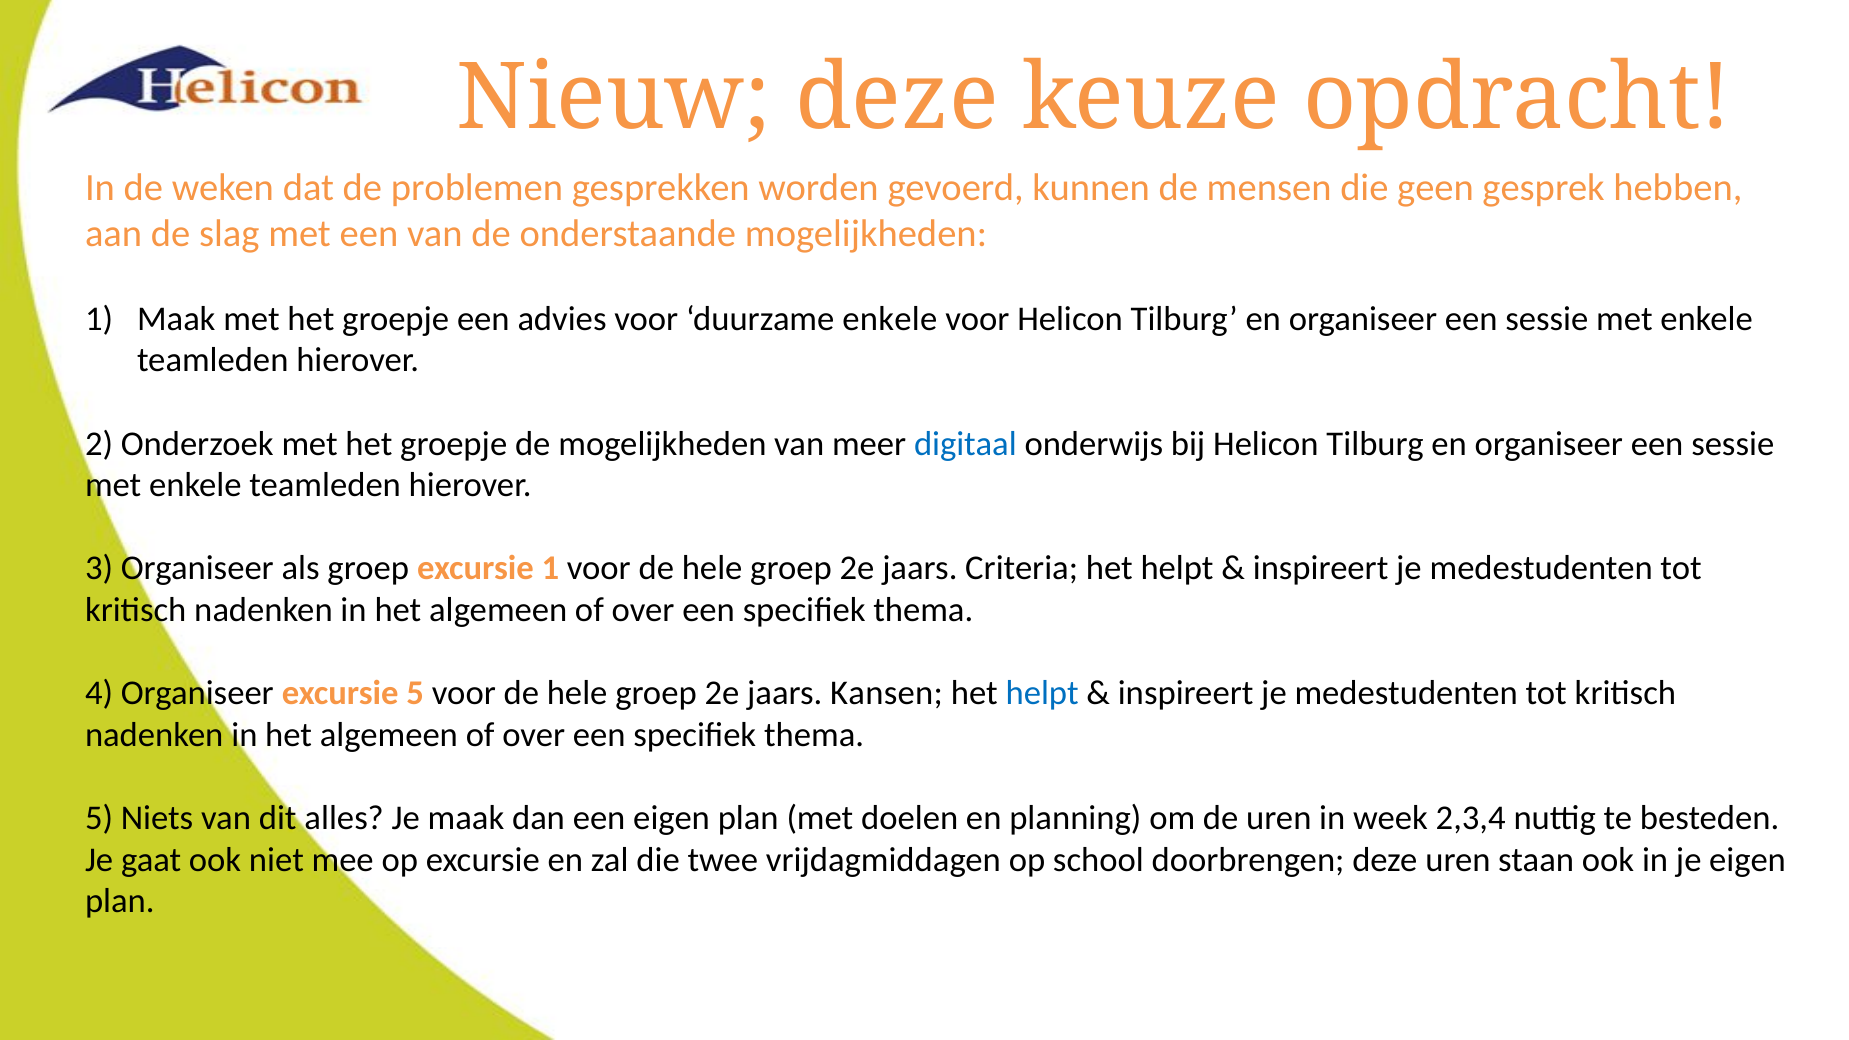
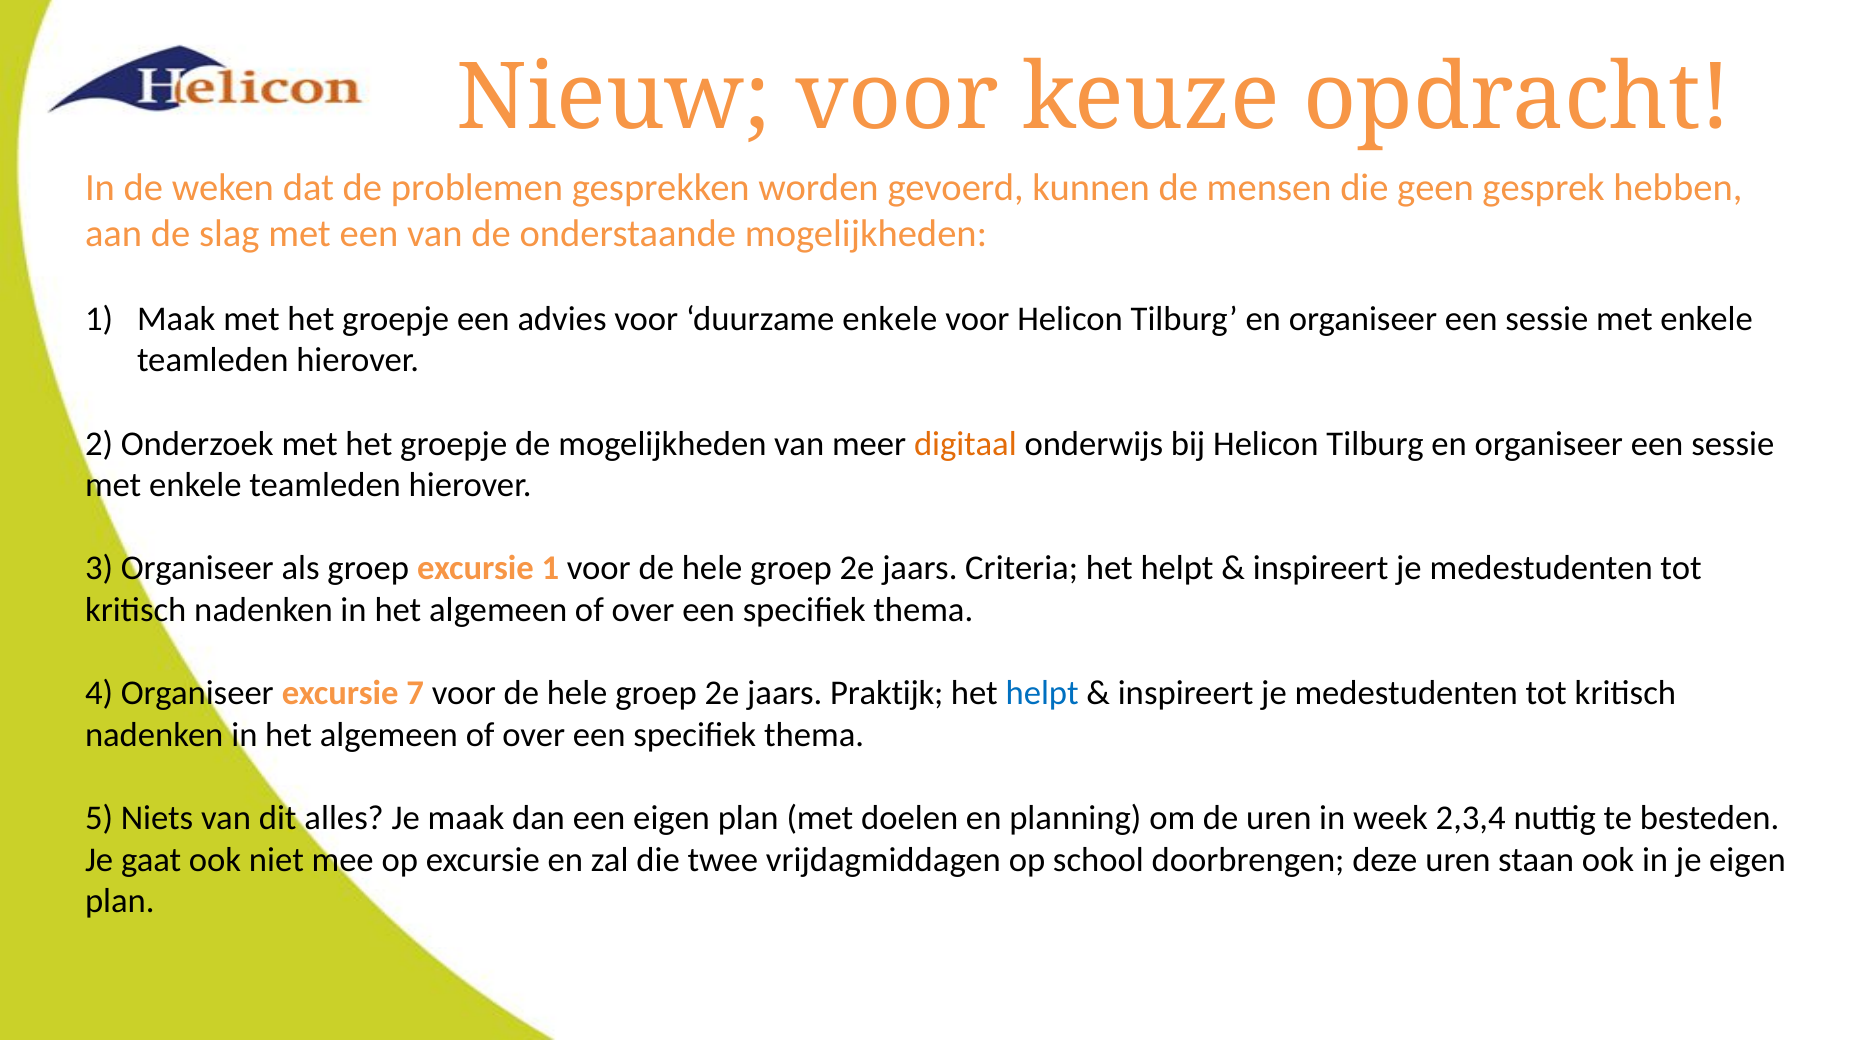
Nieuw deze: deze -> voor (897, 98)
digitaal colour: blue -> orange (965, 444)
excursie 5: 5 -> 7 (415, 693)
Kansen: Kansen -> Praktijk (887, 693)
